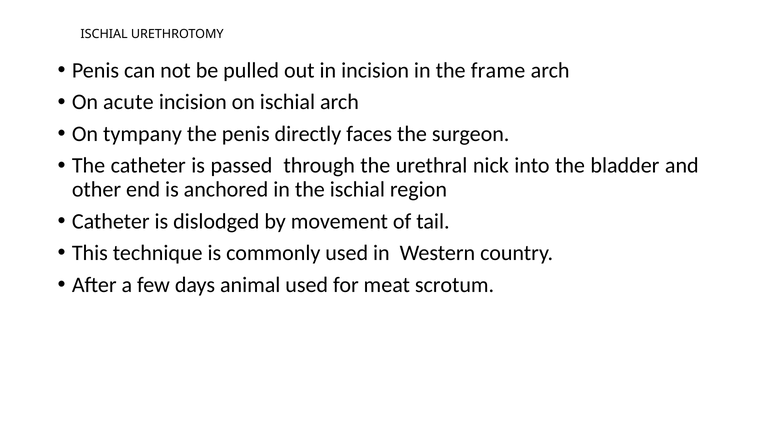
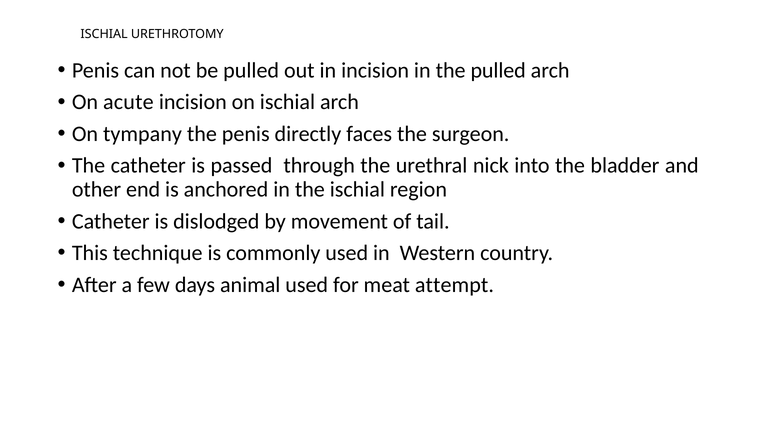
the frame: frame -> pulled (498, 70)
scrotum: scrotum -> attempt (454, 285)
